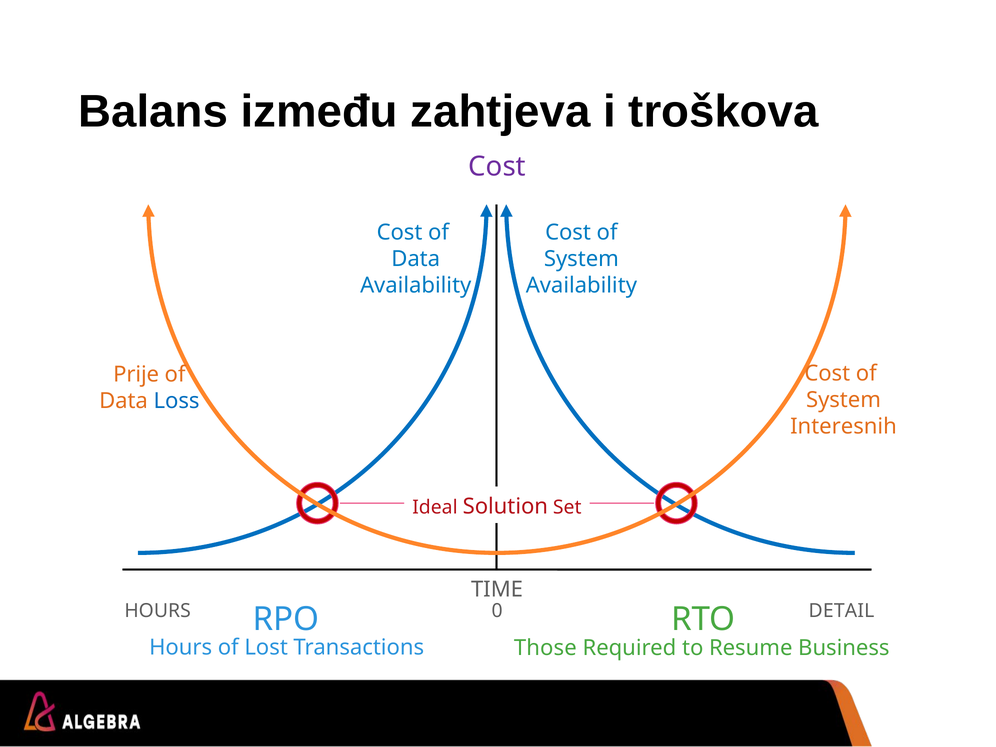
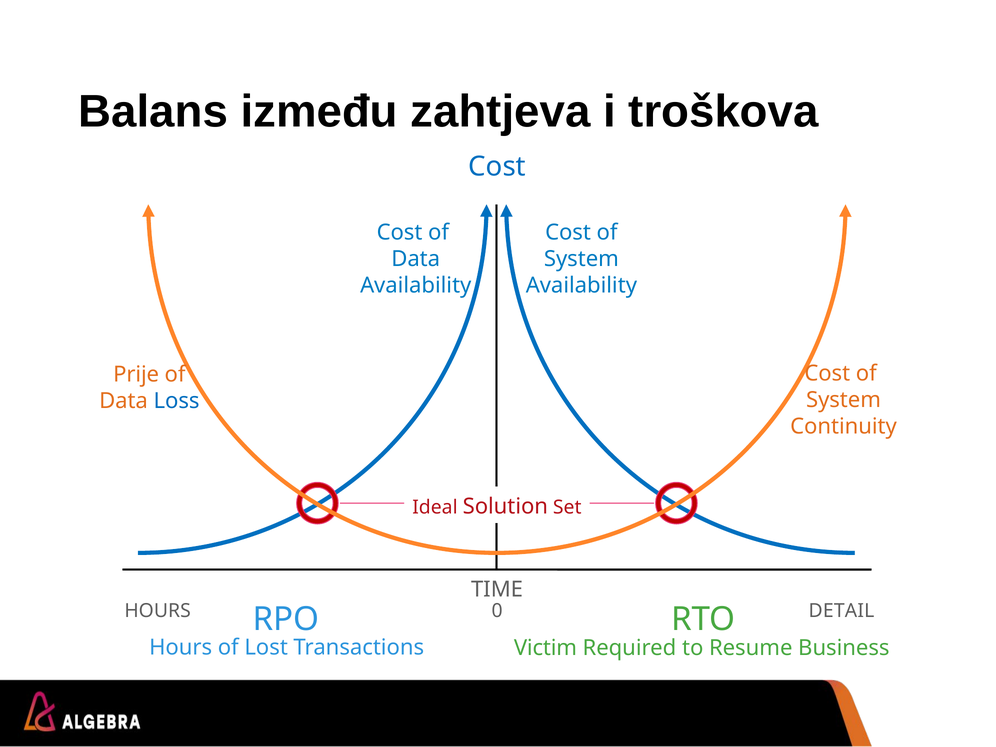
Cost colour: purple -> blue (497, 167)
Interesnih: Interesnih -> Continuity (843, 427)
Those: Those -> Victim (545, 648)
